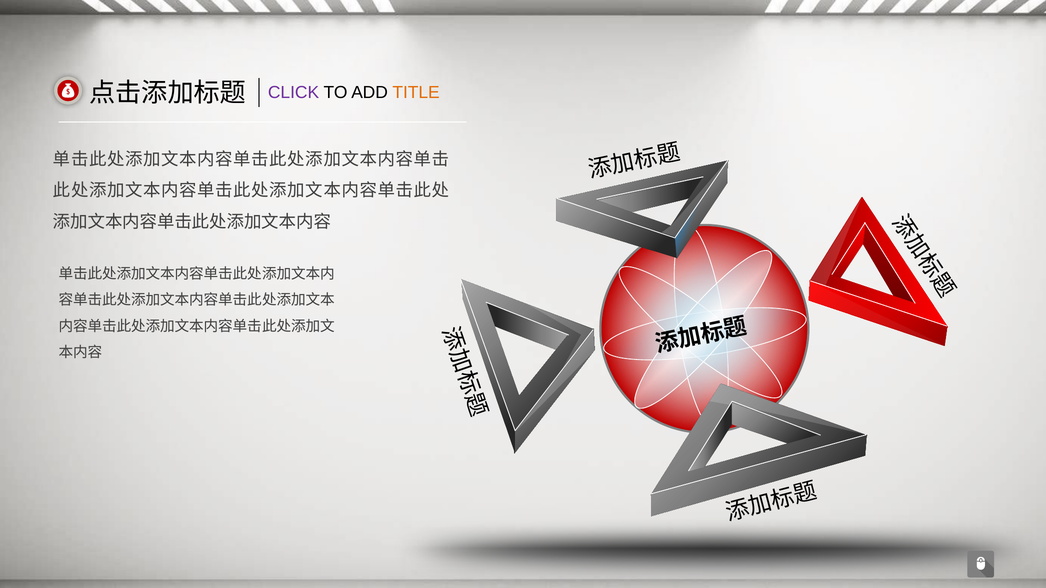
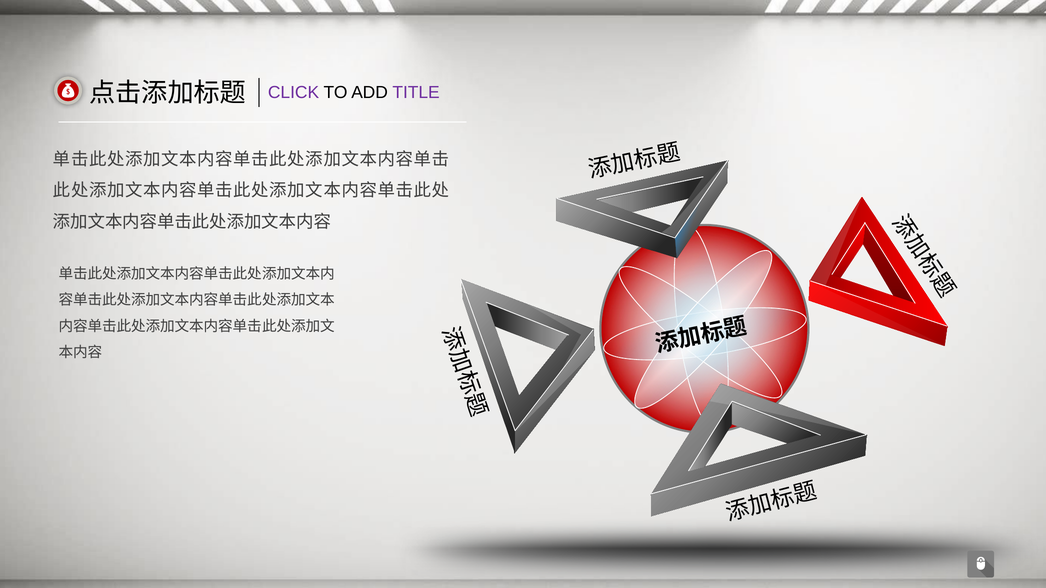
TITLE colour: orange -> purple (416, 93)
